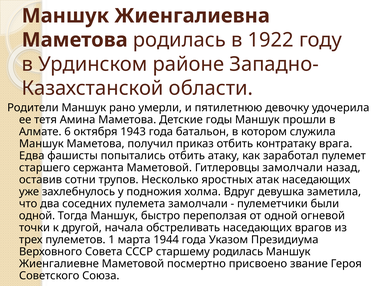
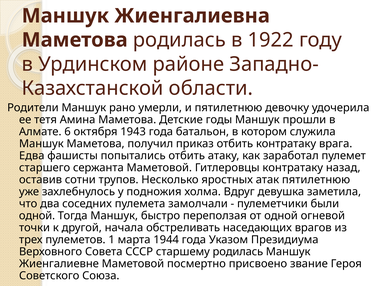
Гитлеровцы замолчали: замолчали -> контратаку (293, 168)
атак наседающих: наседающих -> пятилетнюю (316, 180)
